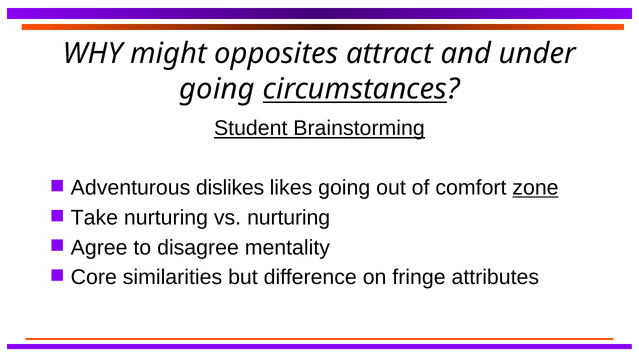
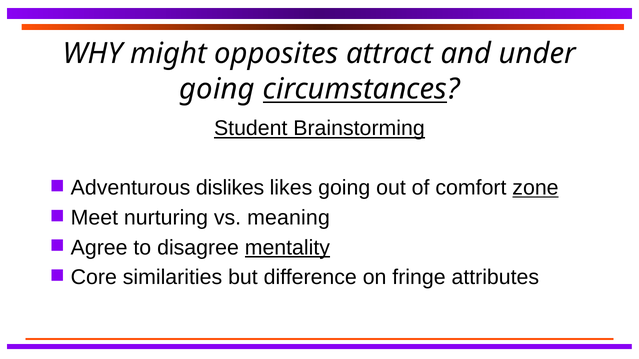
Take: Take -> Meet (94, 218)
vs nurturing: nurturing -> meaning (288, 218)
mentality underline: none -> present (287, 248)
